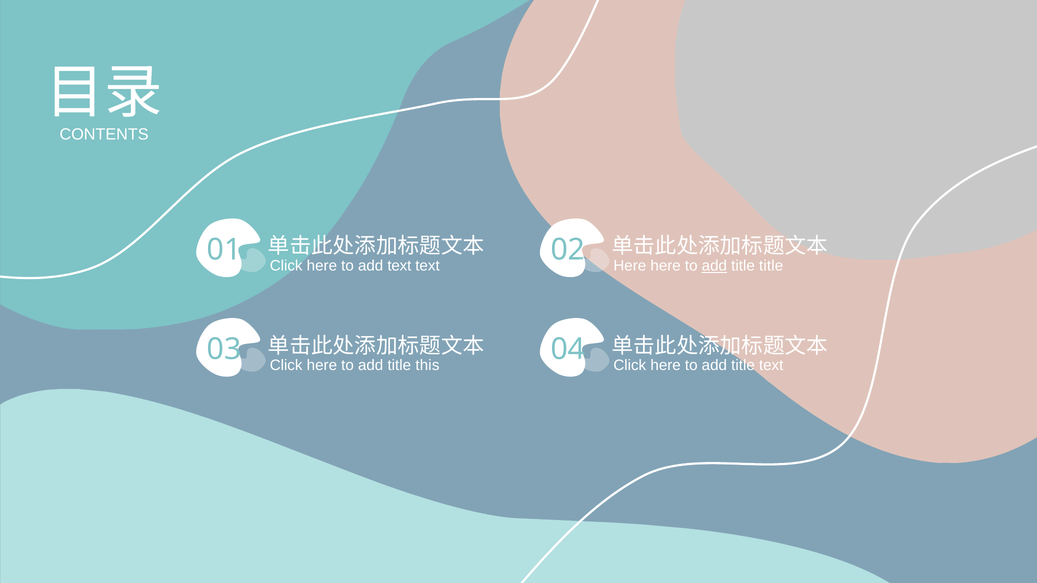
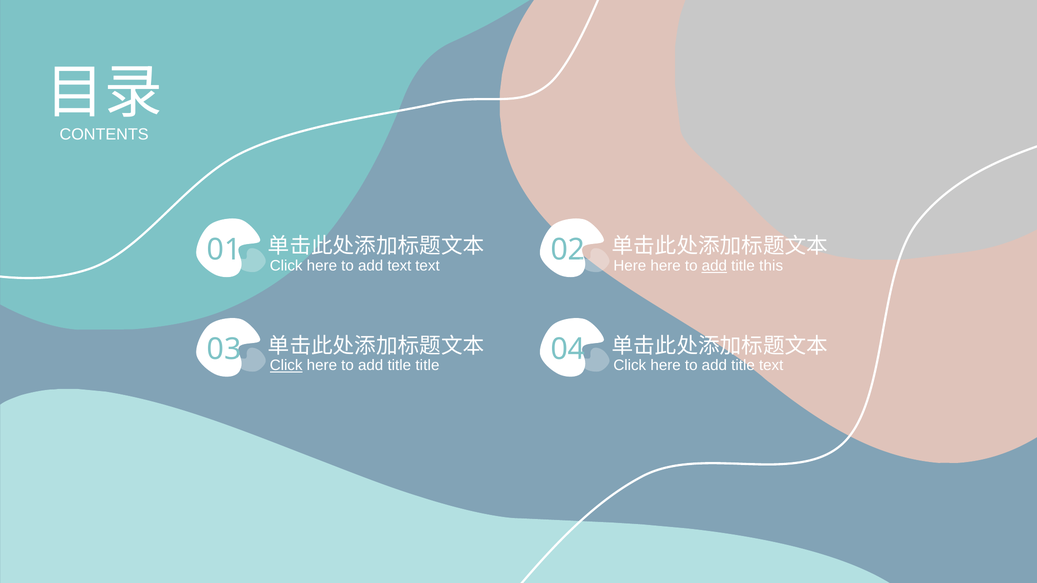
title title: title -> this (771, 266)
Click underline: none -> present (286, 366)
title this: this -> title (427, 366)
